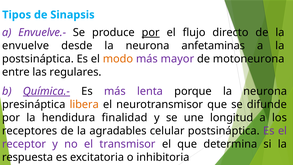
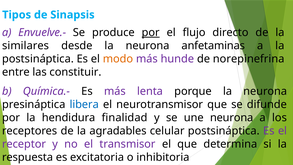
envuelve: envuelve -> similares (26, 46)
mayor: mayor -> hunde (177, 59)
motoneurona: motoneurona -> norepinefrina (249, 59)
regulares: regulares -> constituir (76, 72)
Química.- underline: present -> none (46, 91)
libera colour: orange -> blue (84, 104)
une longitud: longitud -> neurona (232, 118)
